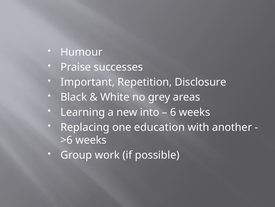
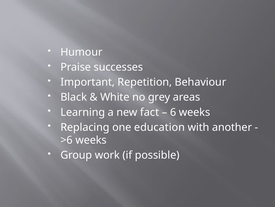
Disclosure: Disclosure -> Behaviour (200, 82)
into: into -> fact (150, 112)
